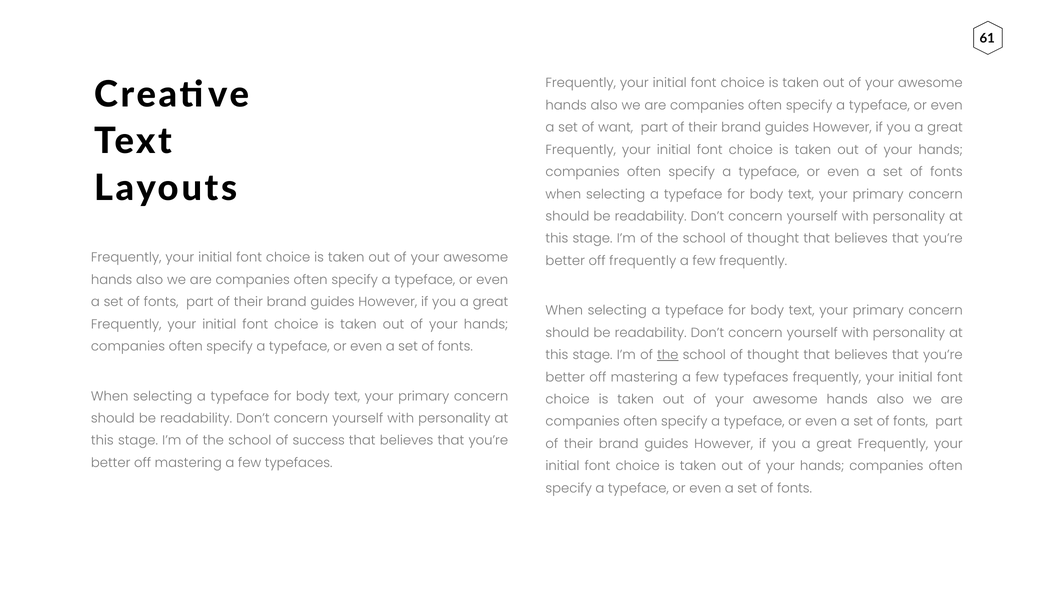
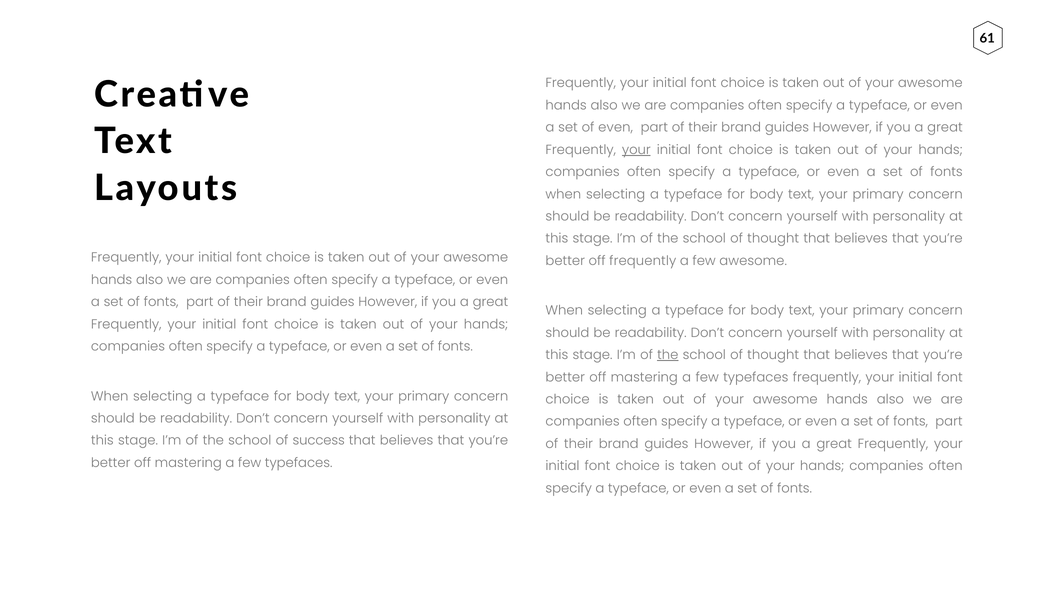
of want: want -> even (616, 128)
your underline: none -> present (636, 150)
few frequently: frequently -> awesome (753, 261)
